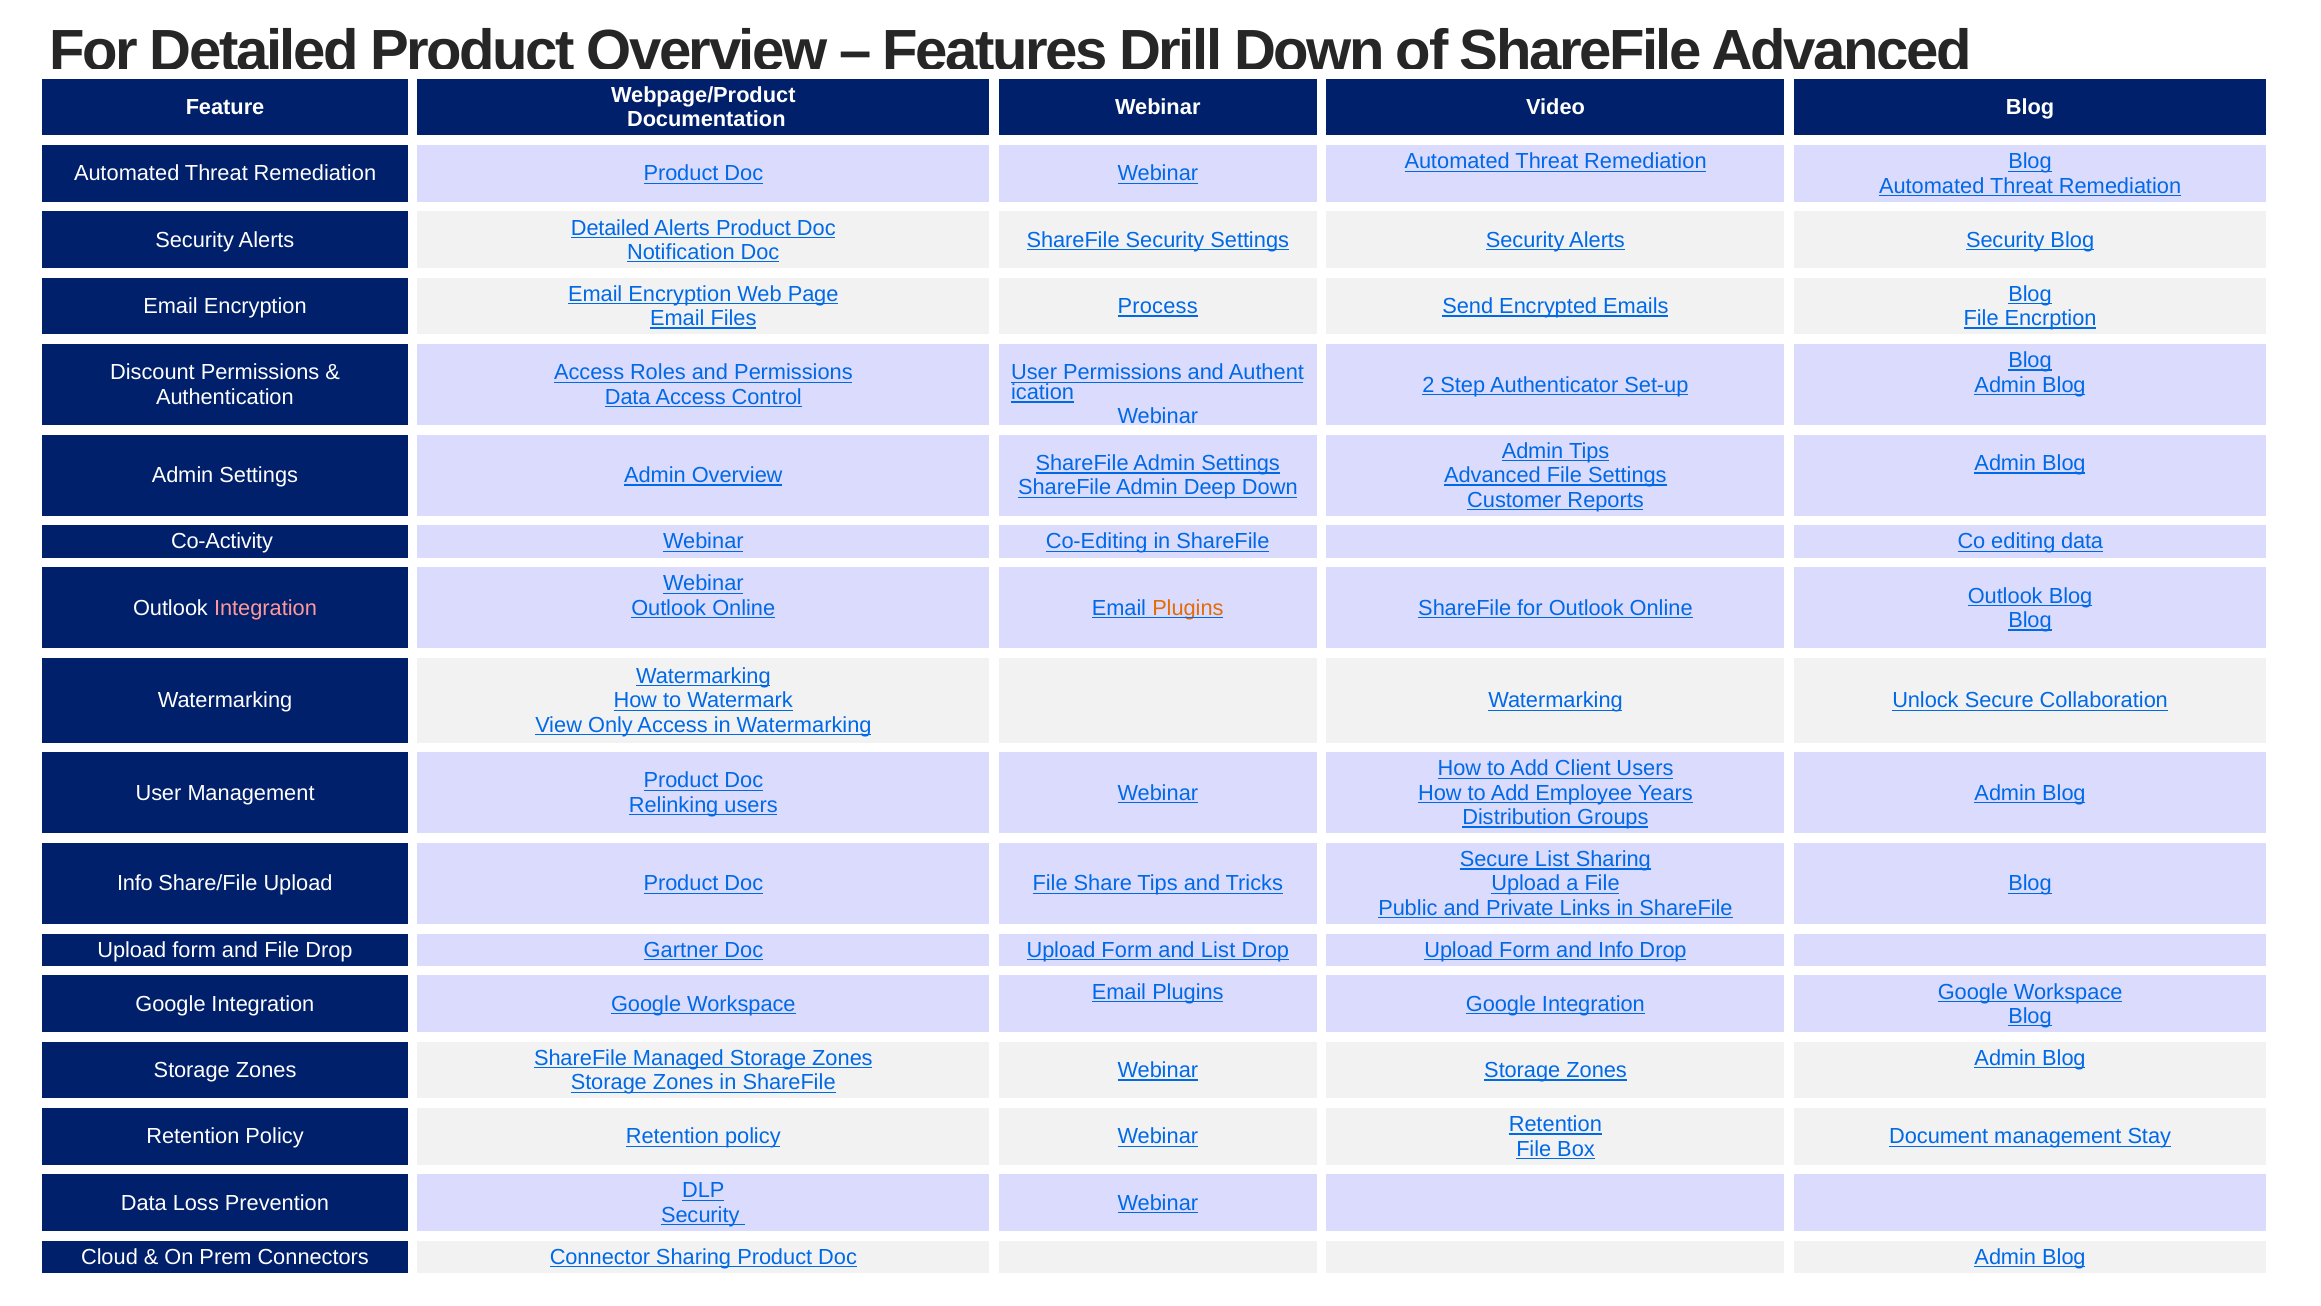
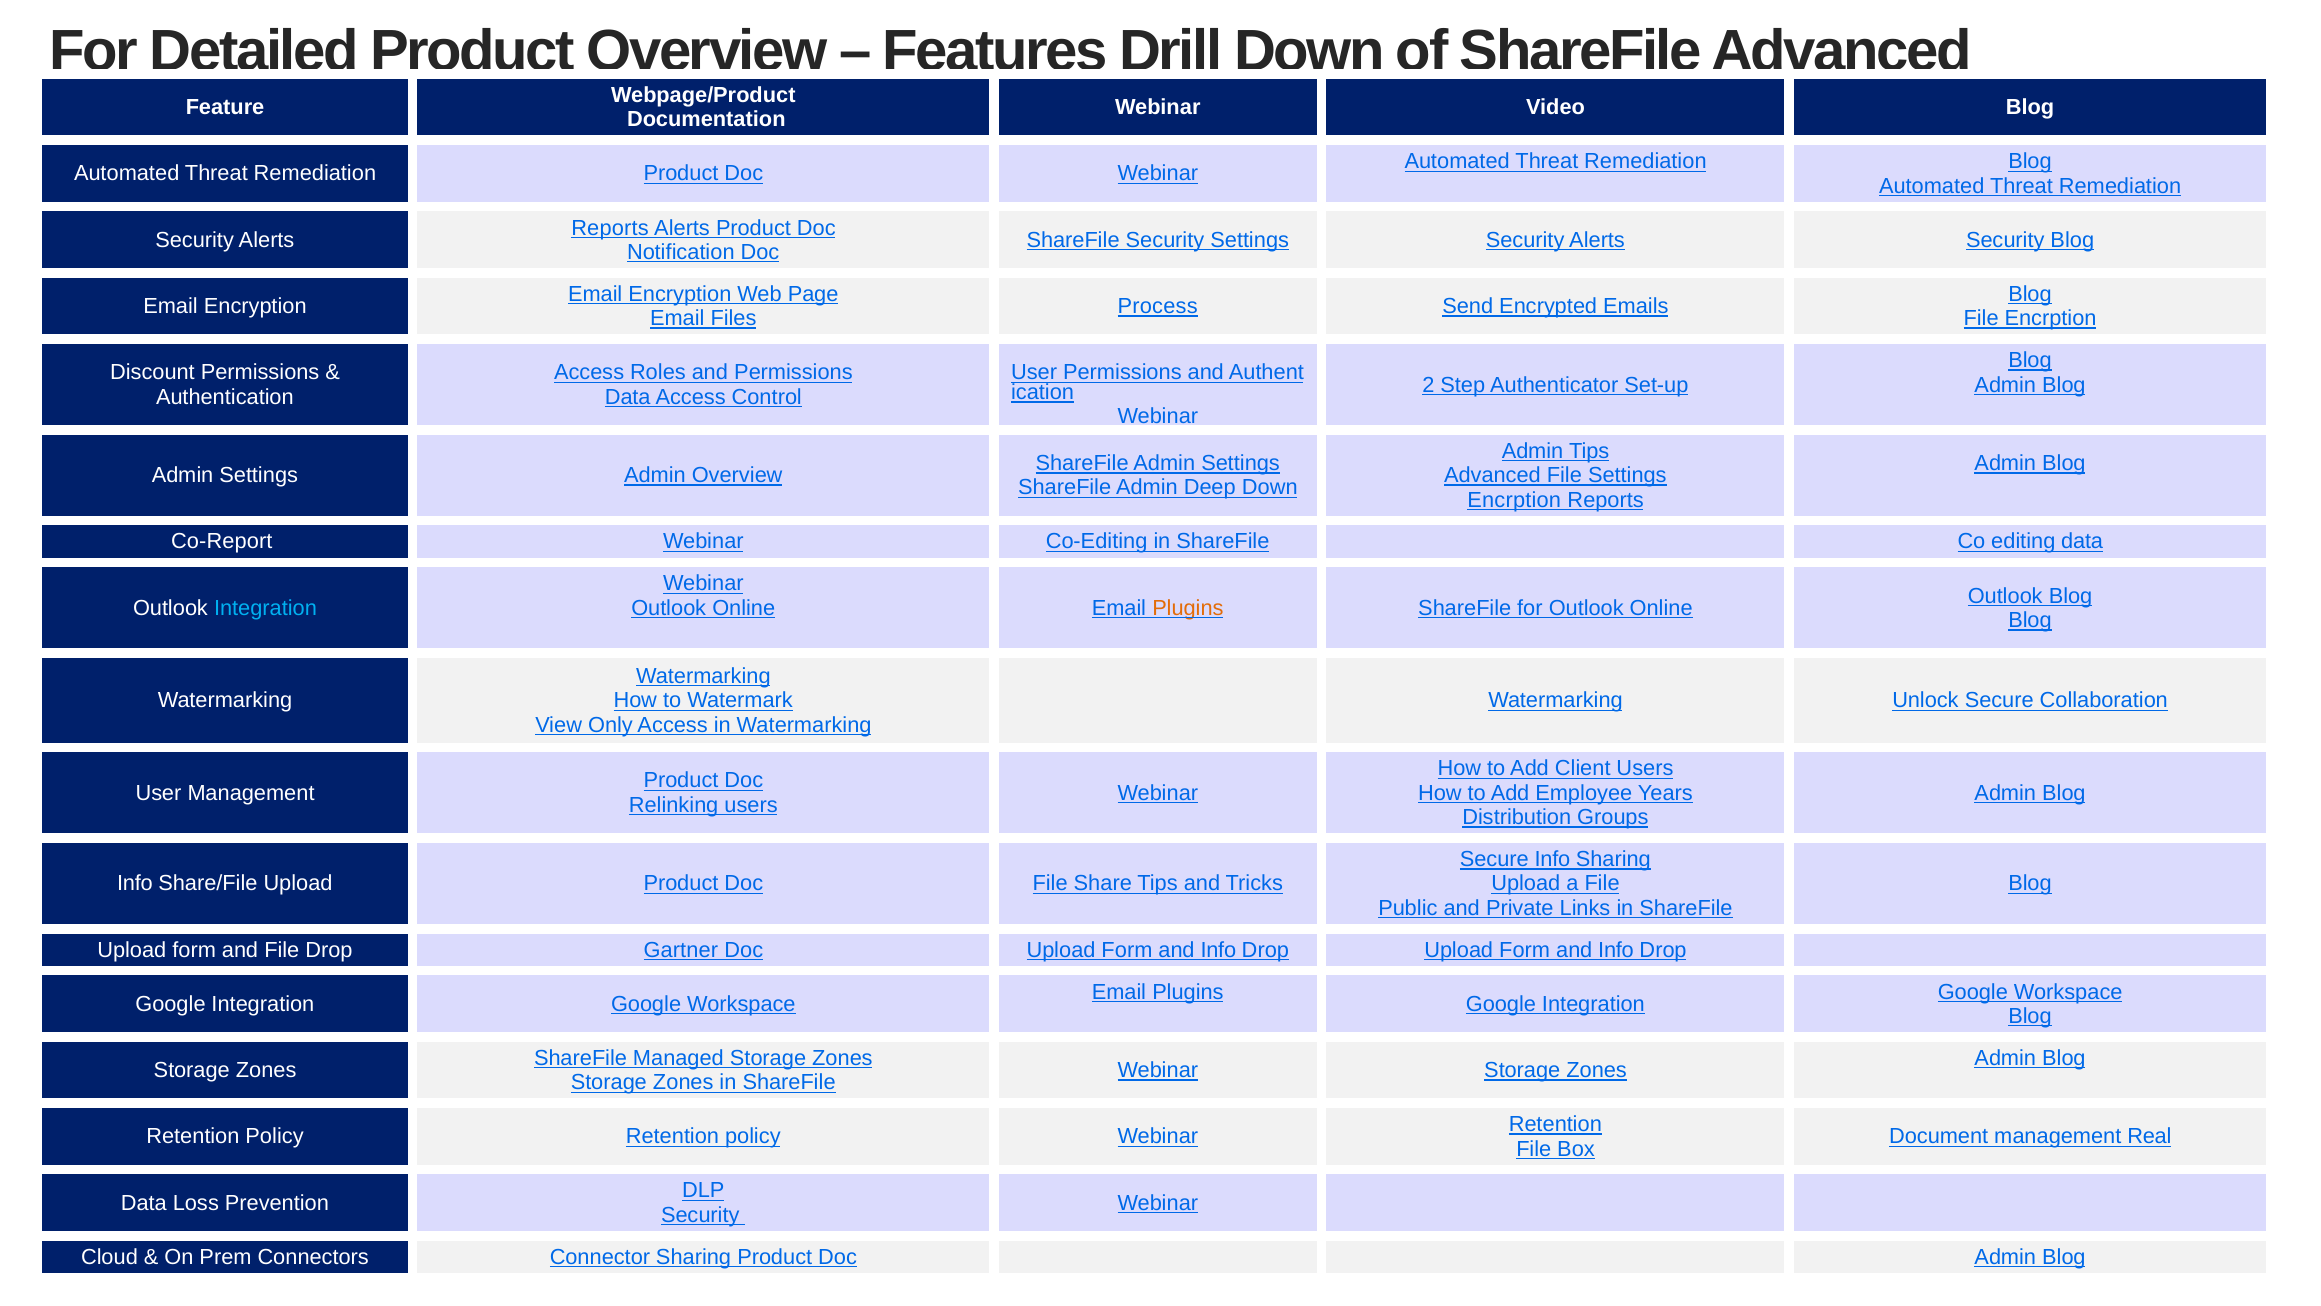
Detailed: Detailed -> Reports (610, 228)
Customer: Customer -> Encrption (1514, 500)
Co-Activity: Co-Activity -> Co-Report (222, 542)
Integration colour: pink -> light blue (266, 608)
Secure List: List -> Info (1552, 859)
List: List -> Info (1218, 950)
Stay: Stay -> Real (2149, 1136)
